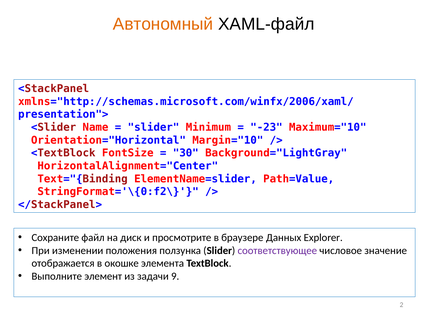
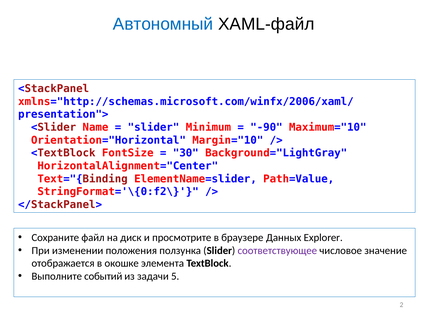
Автономный colour: orange -> blue (163, 24)
-23: -23 -> -90 (266, 127)
элемент: элемент -> событий (103, 276)
9: 9 -> 5 (175, 276)
